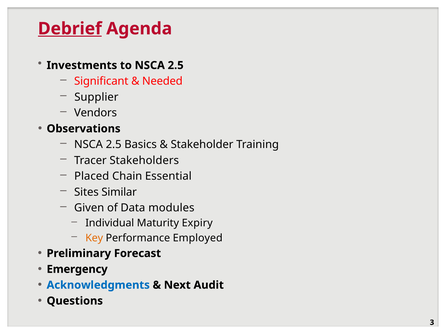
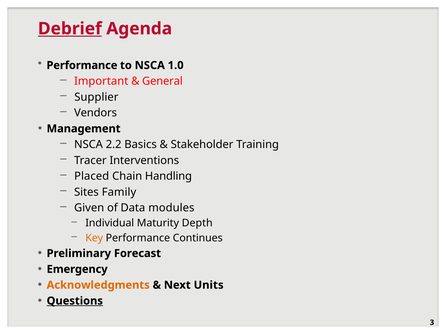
Investments: Investments -> Performance (82, 65)
to NSCA 2.5: 2.5 -> 1.0 (176, 65)
Significant: Significant -> Important (101, 81)
Needed: Needed -> General (162, 81)
Observations: Observations -> Management (84, 129)
2.5: 2.5 -> 2.2 (114, 145)
Stakeholders: Stakeholders -> Interventions (144, 161)
Essential: Essential -> Handling (168, 176)
Similar: Similar -> Family (119, 192)
Expiry: Expiry -> Depth (197, 223)
Employed: Employed -> Continues (198, 238)
Acknowledgments colour: blue -> orange (98, 285)
Audit: Audit -> Units (209, 285)
Questions underline: none -> present (75, 301)
